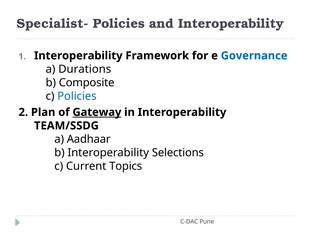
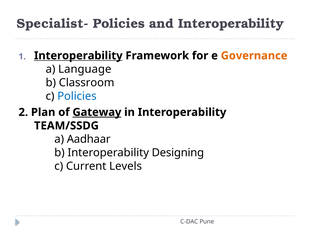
Interoperability underline: none -> present (78, 56)
Governance colour: blue -> orange (254, 56)
Durations: Durations -> Language (85, 69)
Composite: Composite -> Classroom (87, 82)
Selections: Selections -> Designing (178, 152)
Topics: Topics -> Levels (126, 166)
